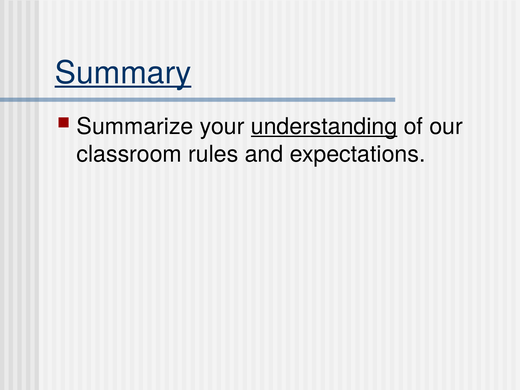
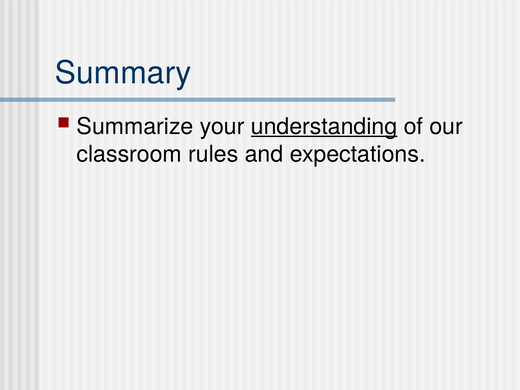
Summary underline: present -> none (123, 73)
